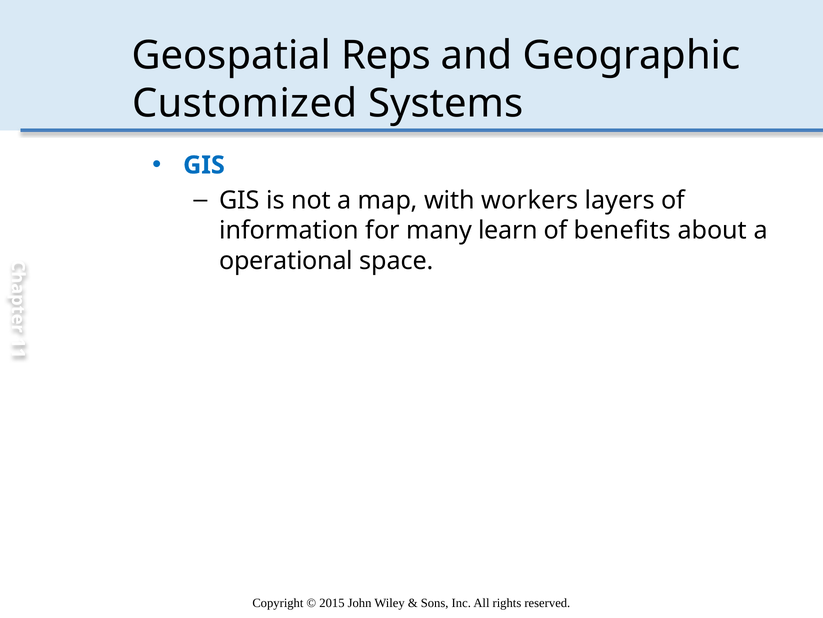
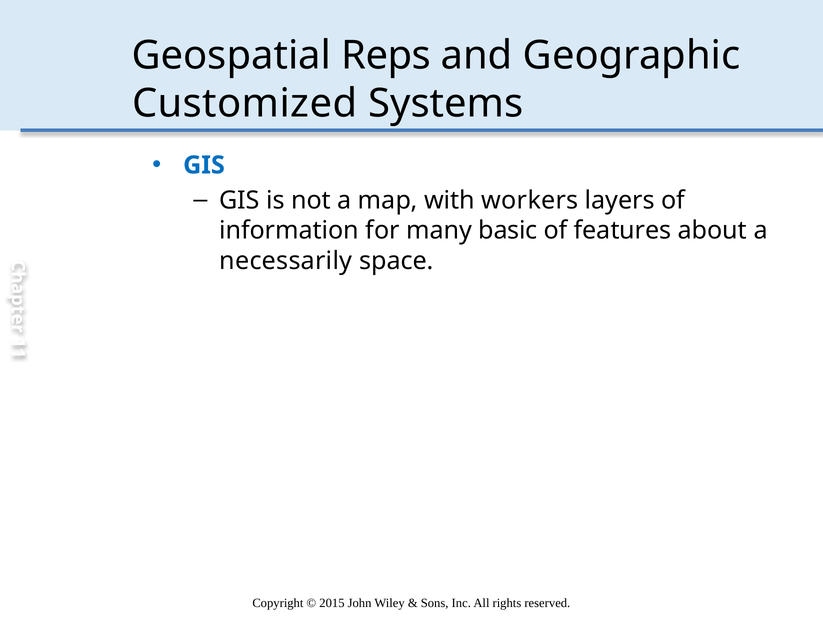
learn: learn -> basic (508, 230)
benefits: benefits -> features (623, 230)
operational: operational -> necessarily (286, 260)
